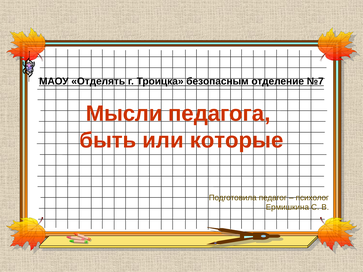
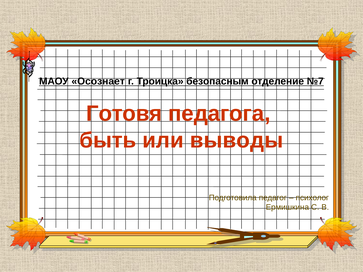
Отделять: Отделять -> Осознает (98, 81)
Мысли: Мысли -> Готовя (124, 114)
которые: которые -> выводы (237, 140)
